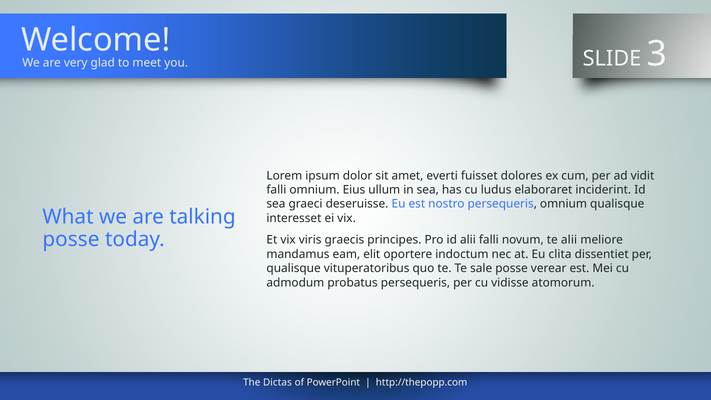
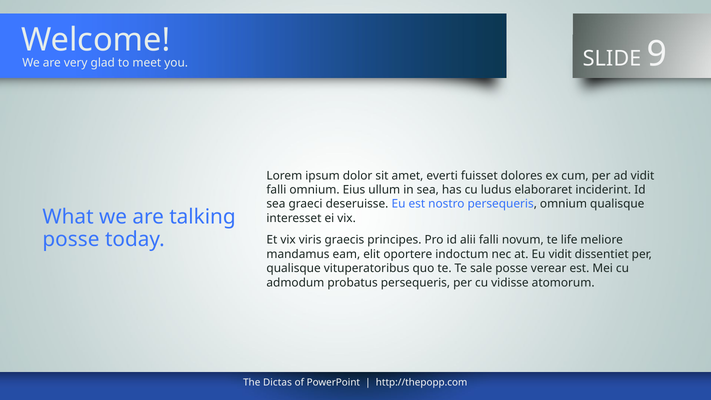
3: 3 -> 9 (657, 54)
te alii: alii -> life (569, 240)
Eu clita: clita -> vidit (560, 254)
